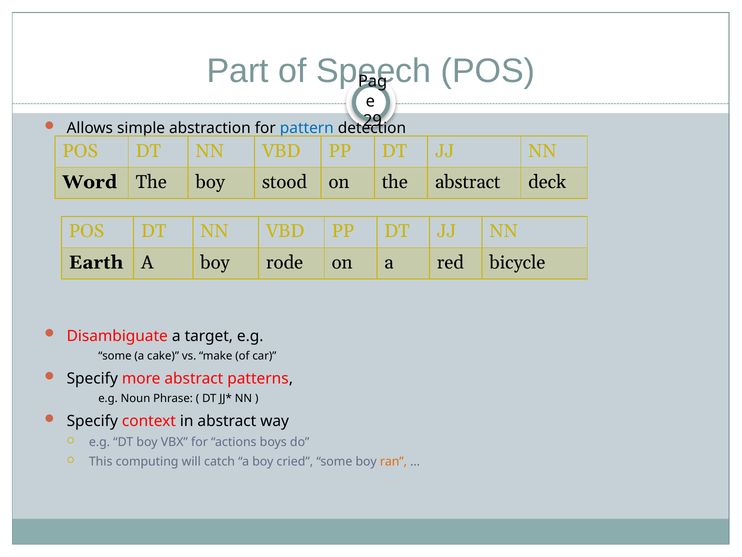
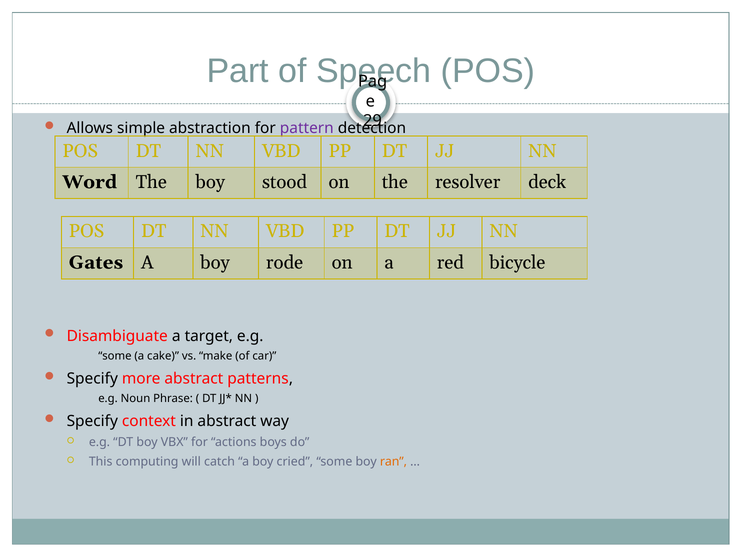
pattern colour: blue -> purple (307, 128)
the abstract: abstract -> resolver (468, 182)
Earth: Earth -> Gates (96, 262)
